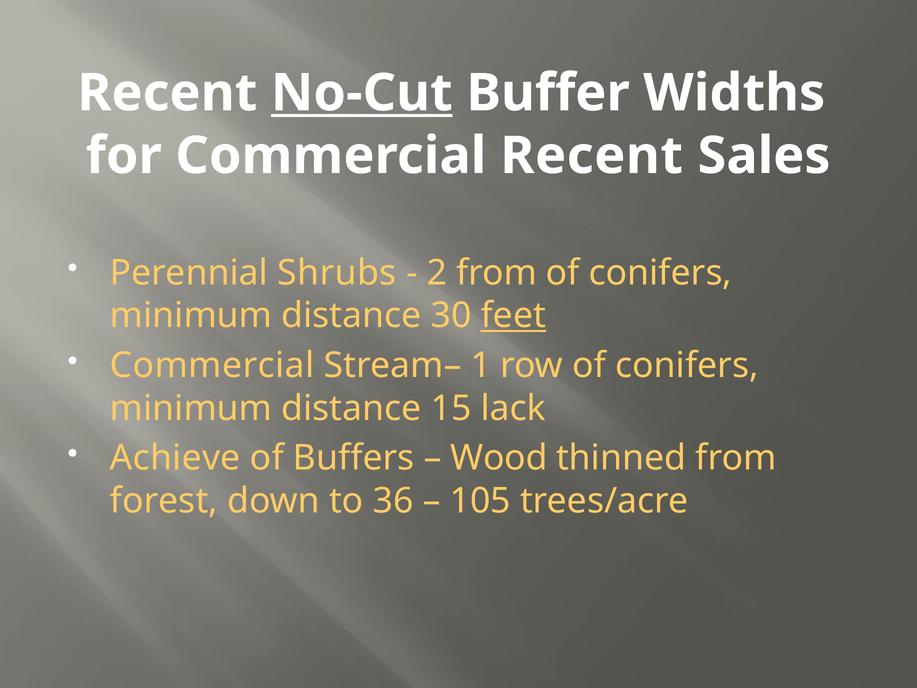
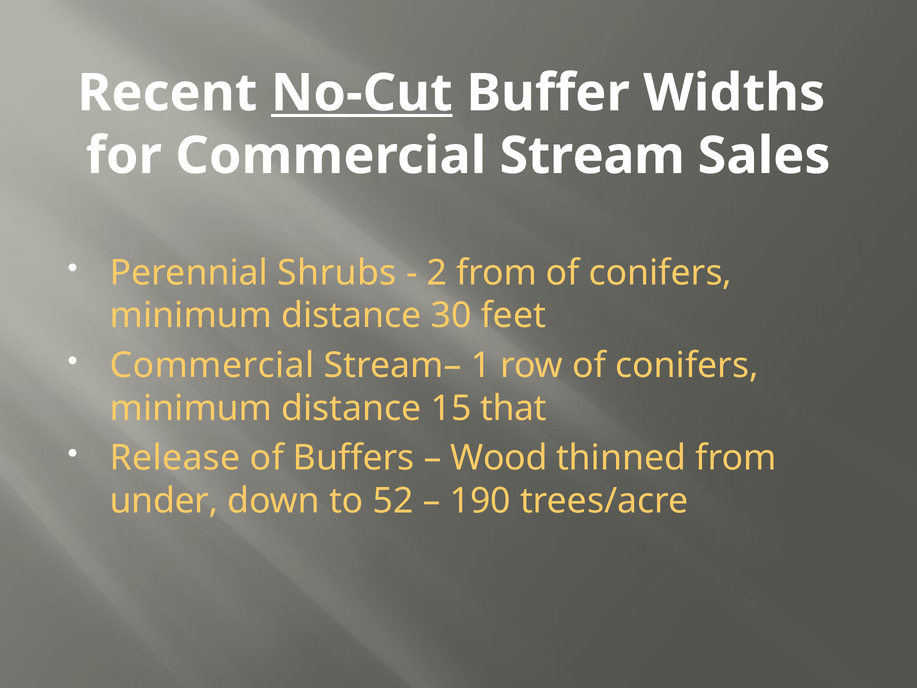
Commercial Recent: Recent -> Stream (592, 156)
feet underline: present -> none (513, 316)
lack: lack -> that (513, 408)
Achieve: Achieve -> Release (175, 458)
forest: forest -> under (164, 501)
36: 36 -> 52 (393, 501)
105: 105 -> 190 (480, 501)
